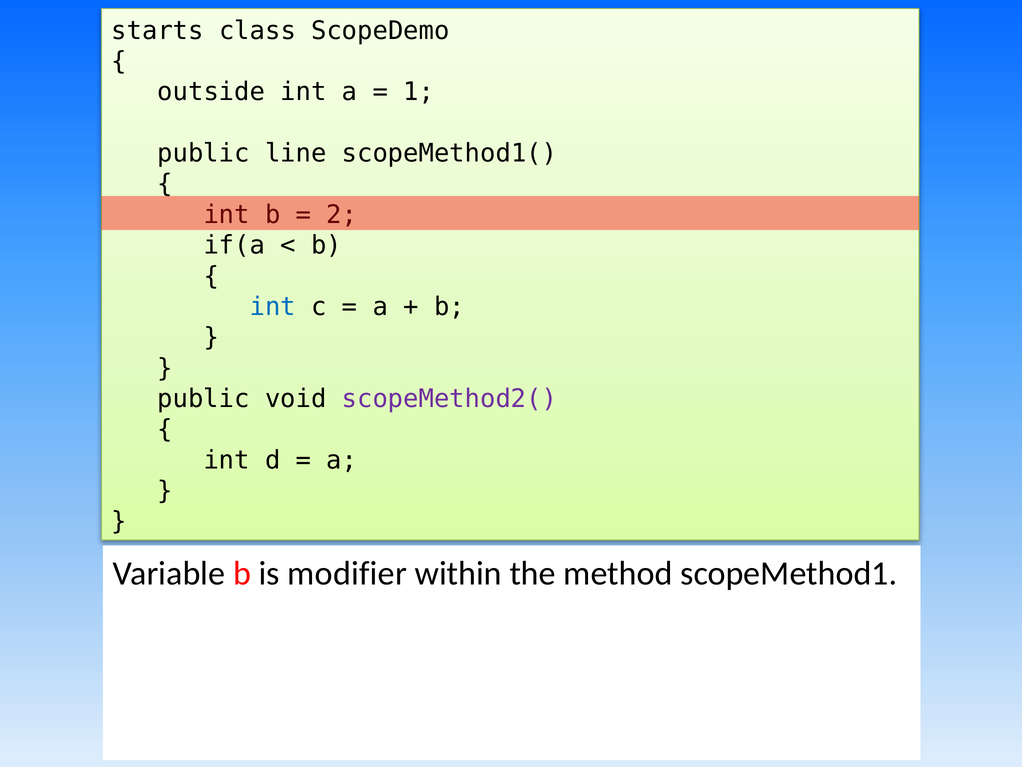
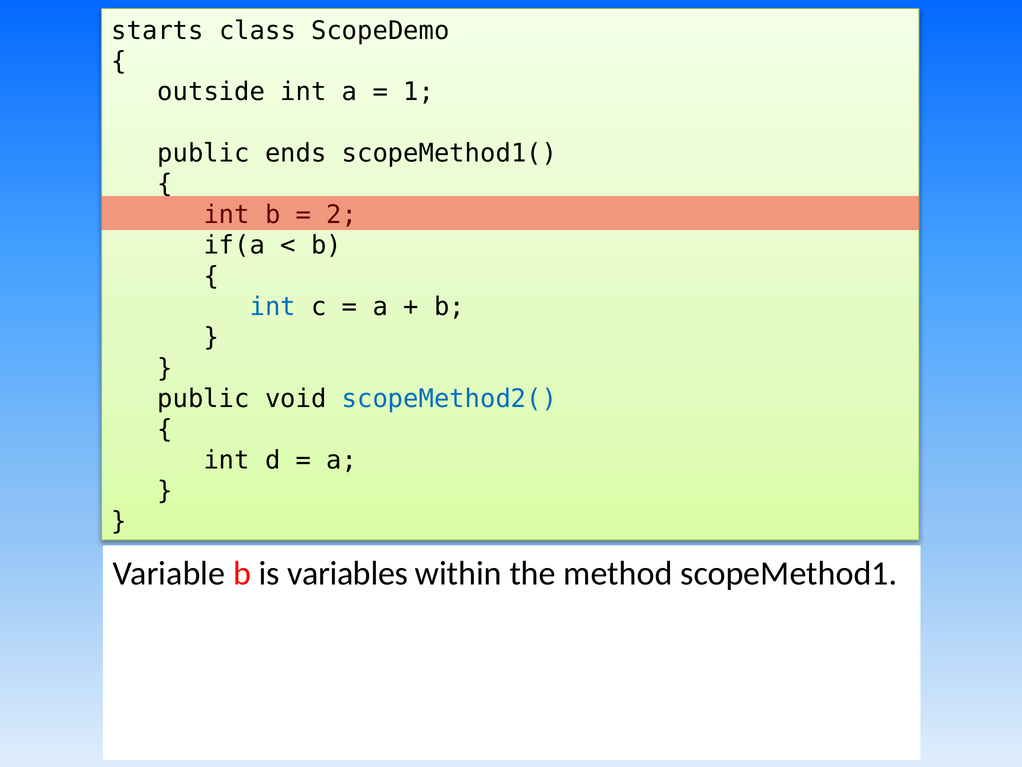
line: line -> ends (296, 153)
scopeMethod2( colour: purple -> blue (449, 399)
modifier: modifier -> variables (347, 573)
